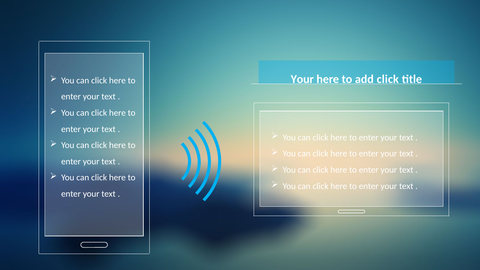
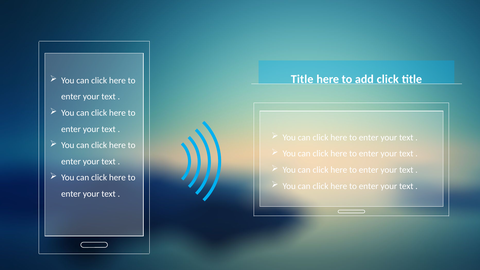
Your: Your -> Title (302, 79)
